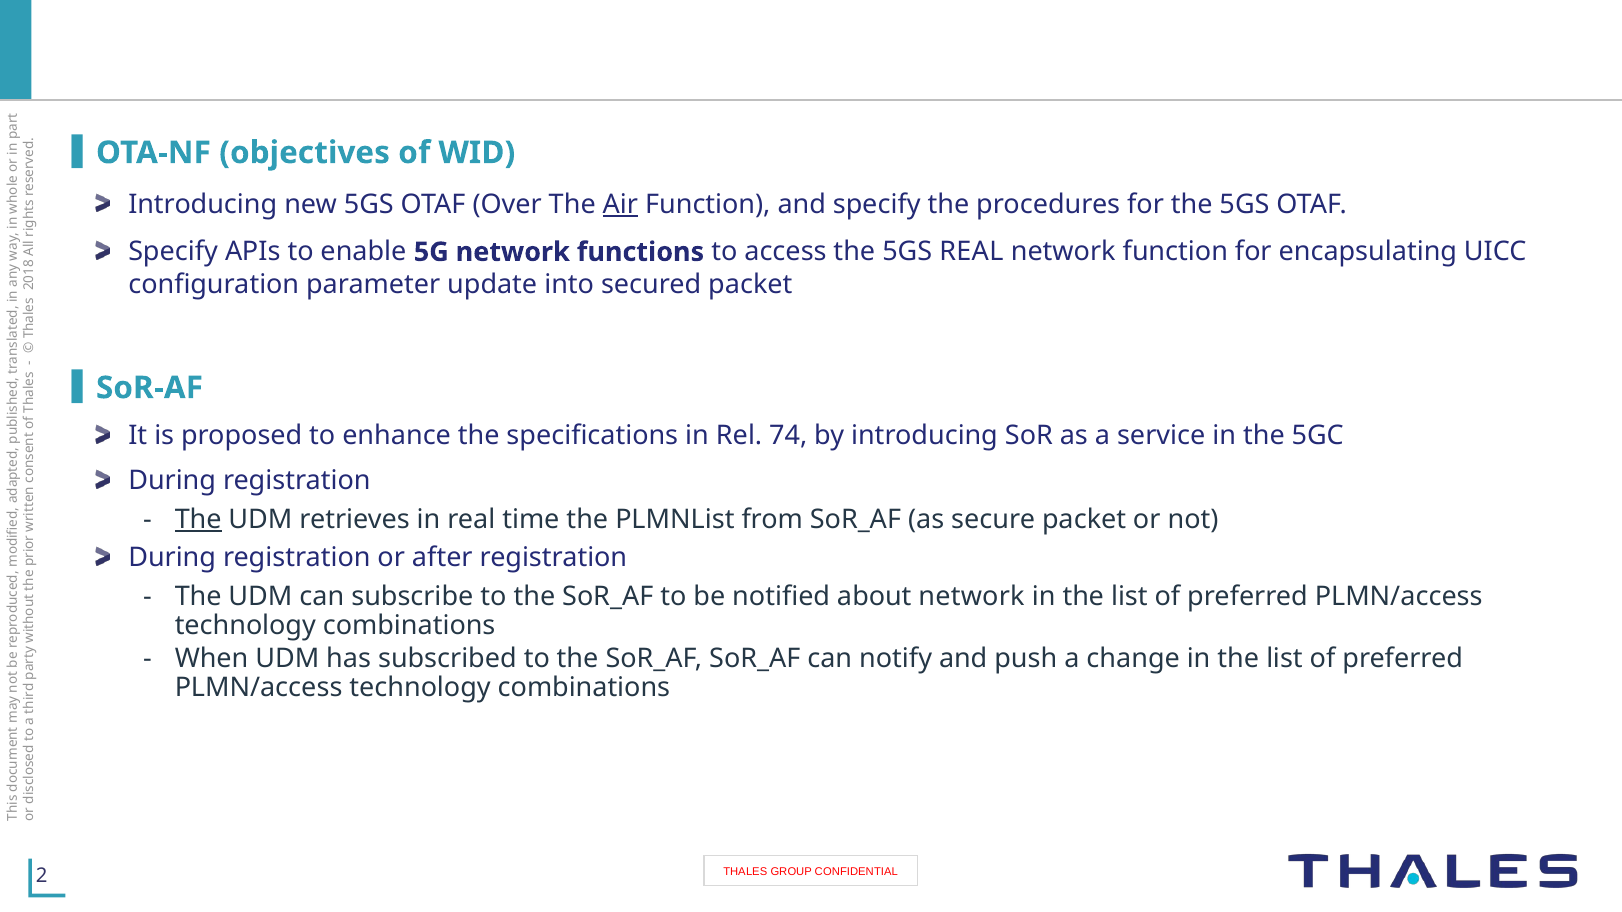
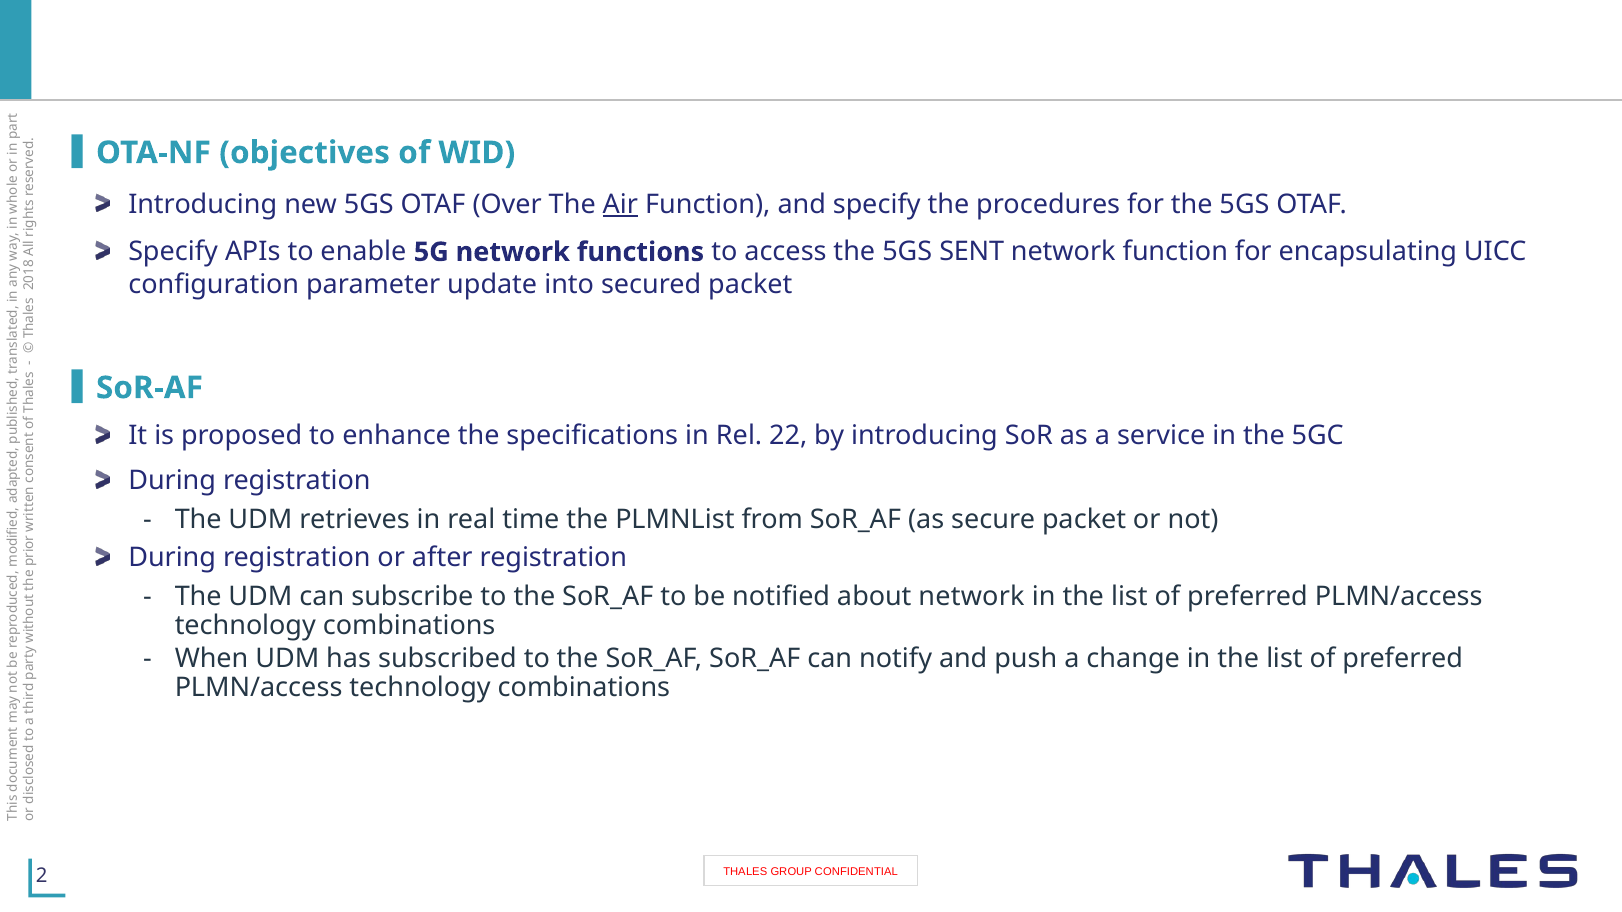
5GS REAL: REAL -> SENT (972, 252)
74: 74 -> 22 (788, 436)
The underline: present -> none (198, 520)
